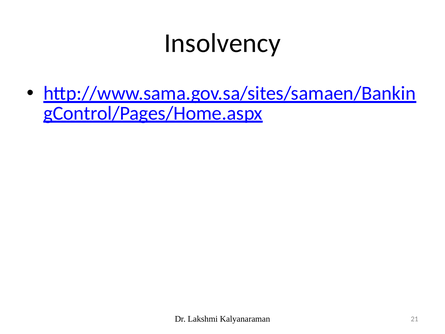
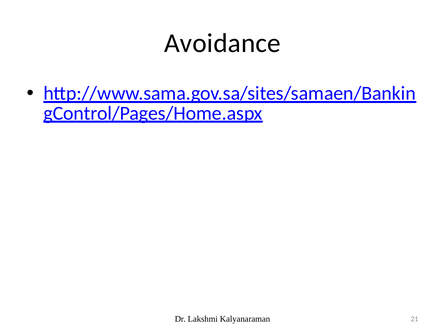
Insolvency: Insolvency -> Avoidance (222, 43)
